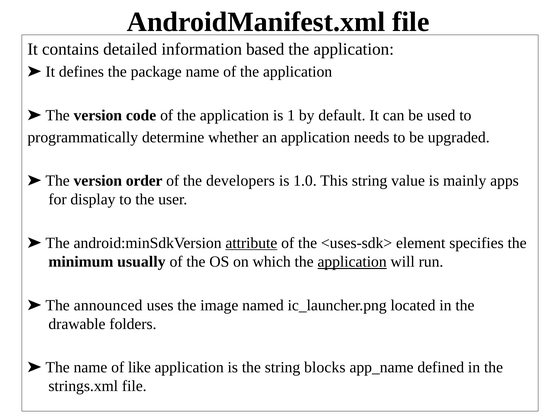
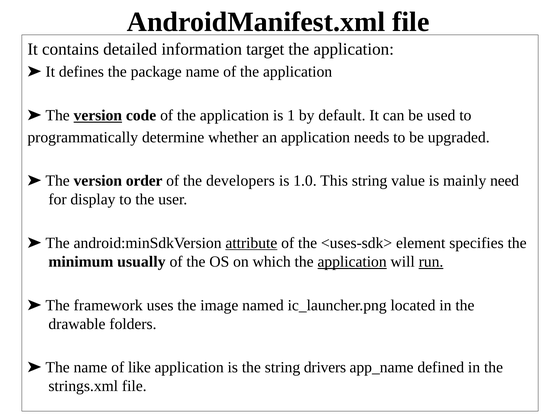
based: based -> target (265, 49)
version underline: none -> present (98, 115)
apps: apps -> need (505, 181)
run underline: none -> present (431, 262)
announced: announced -> framework (108, 305)
blocks: blocks -> drivers (325, 367)
